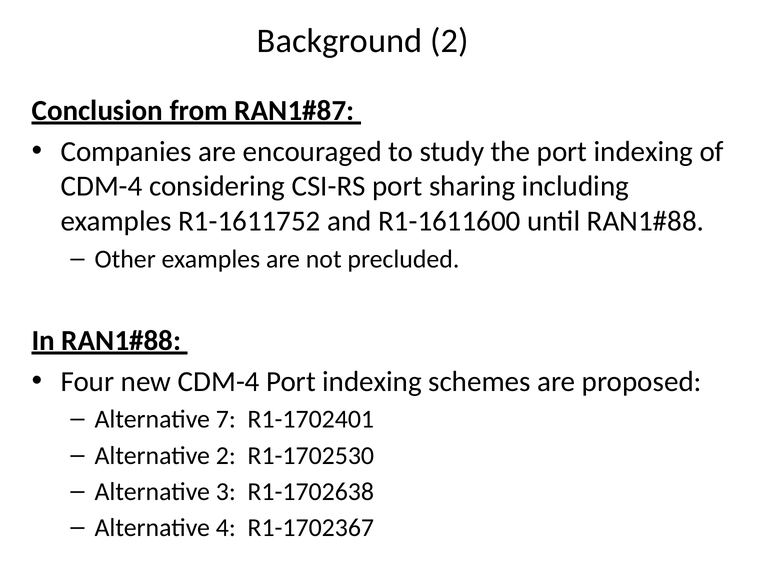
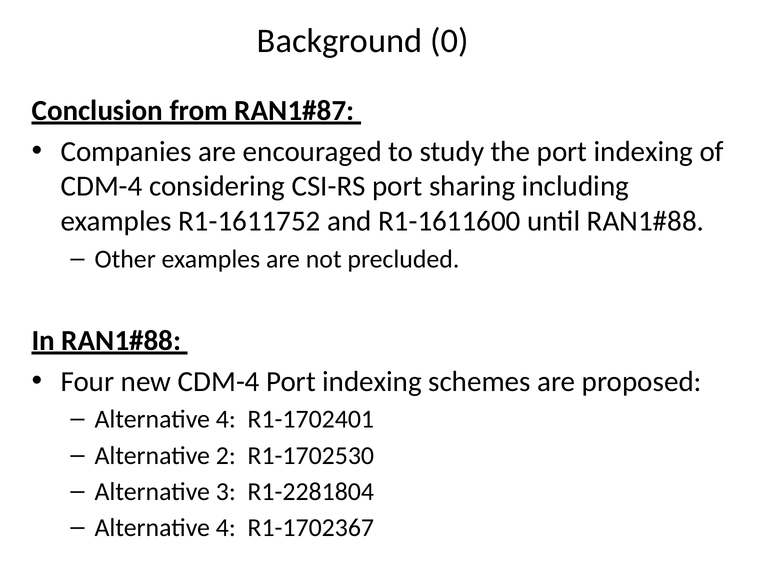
Background 2: 2 -> 0 (449, 41)
7: 7 -> 4 (226, 420)
R1-1702638: R1-1702638 -> R1-2281804 (311, 492)
